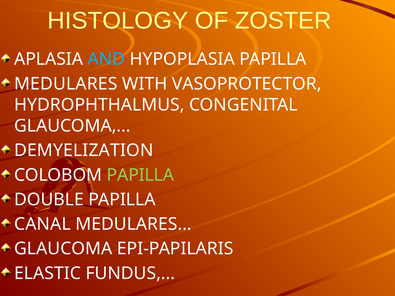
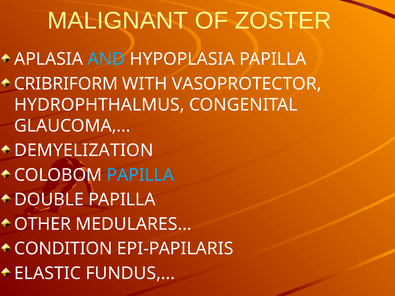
HISTOLOGY: HISTOLOGY -> MALIGNANT (118, 21)
MEDULARES: MEDULARES -> CRIBRIFORM (66, 84)
PAPILLA colour: light green -> light blue (140, 175)
CANAL: CANAL -> OTHER (43, 224)
GLAUCOMA: GLAUCOMA -> CONDITION (63, 249)
